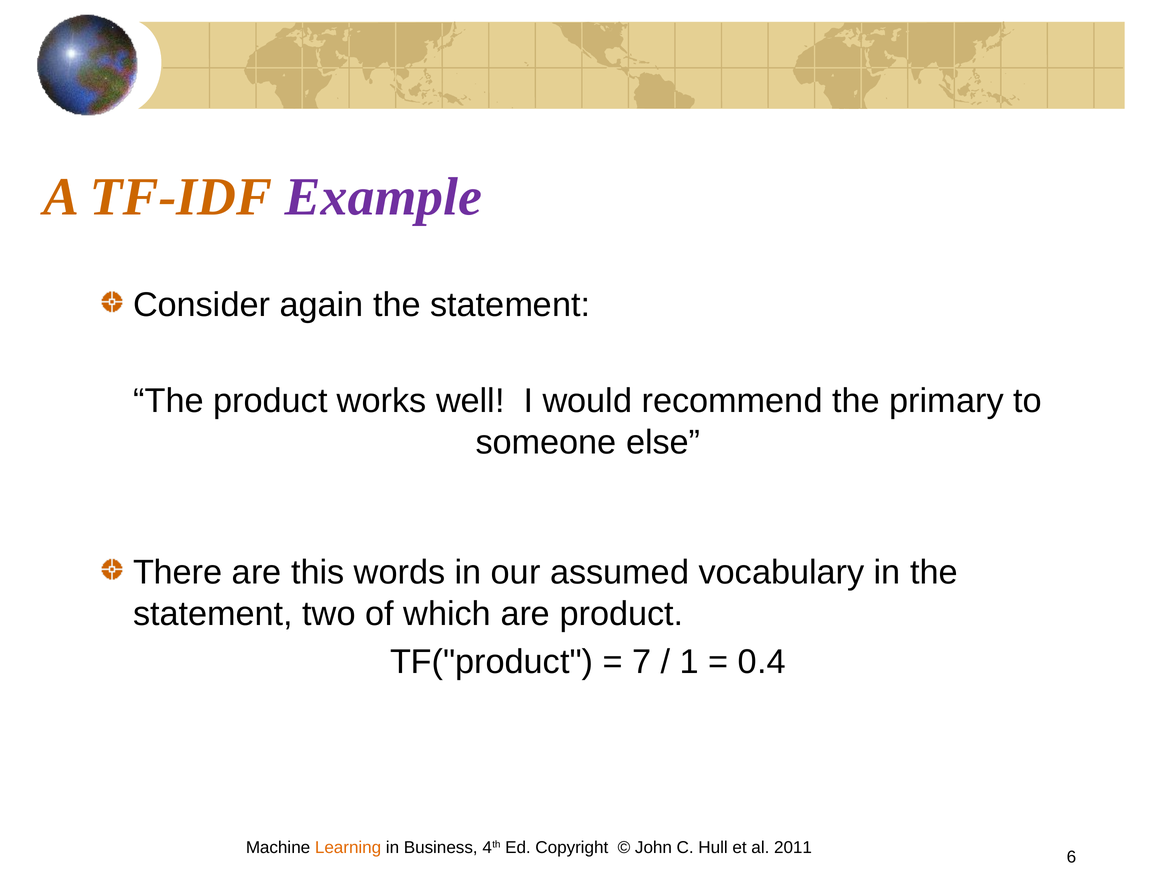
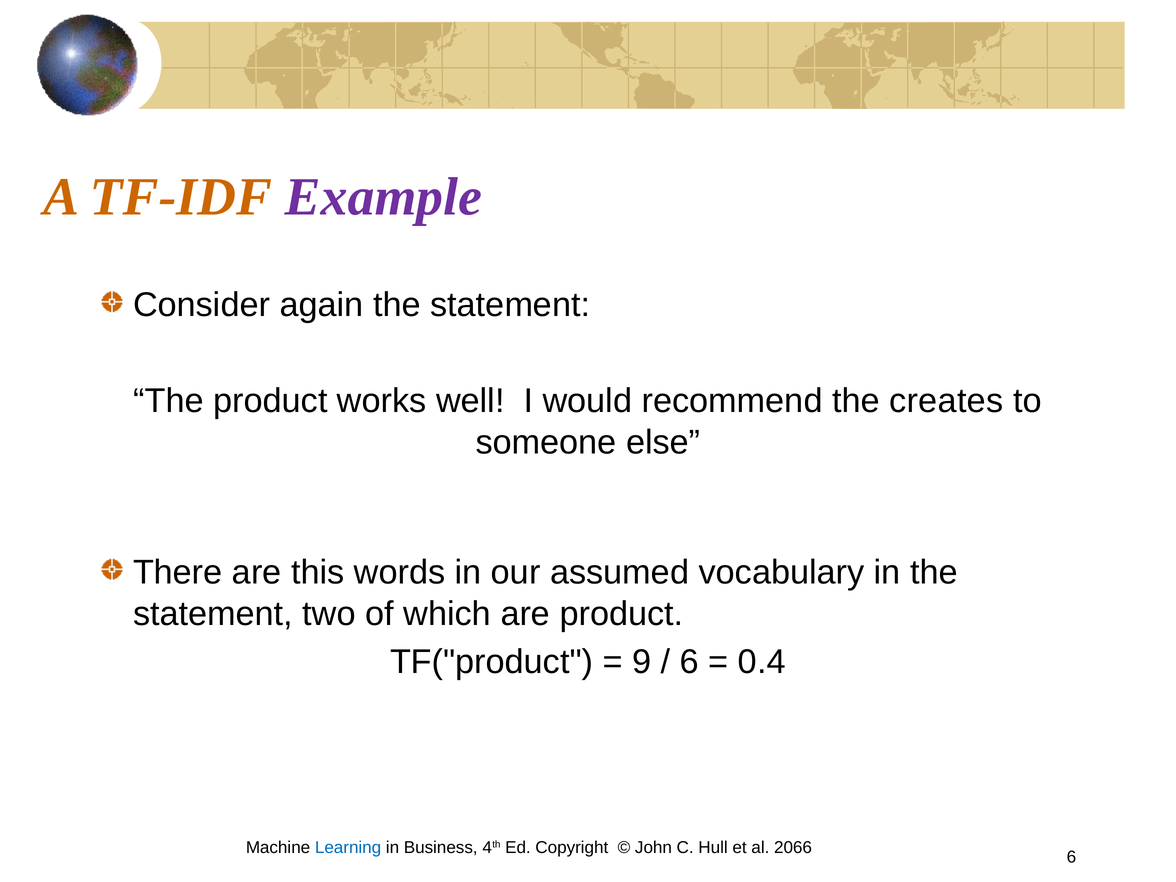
primary: primary -> creates (946, 401)
7: 7 -> 9 (642, 662)
1: 1 -> 6 (689, 662)
Learning colour: orange -> blue (348, 847)
2011: 2011 -> 2066 (793, 847)
